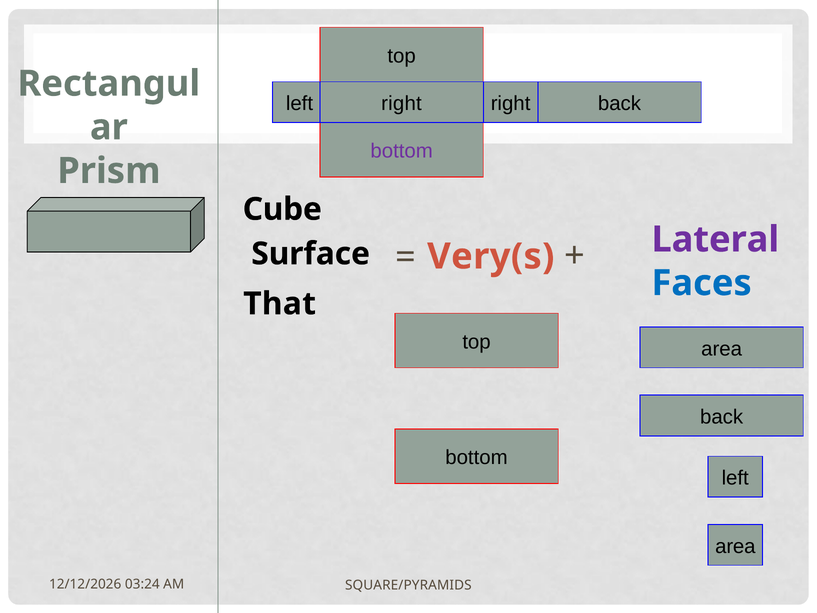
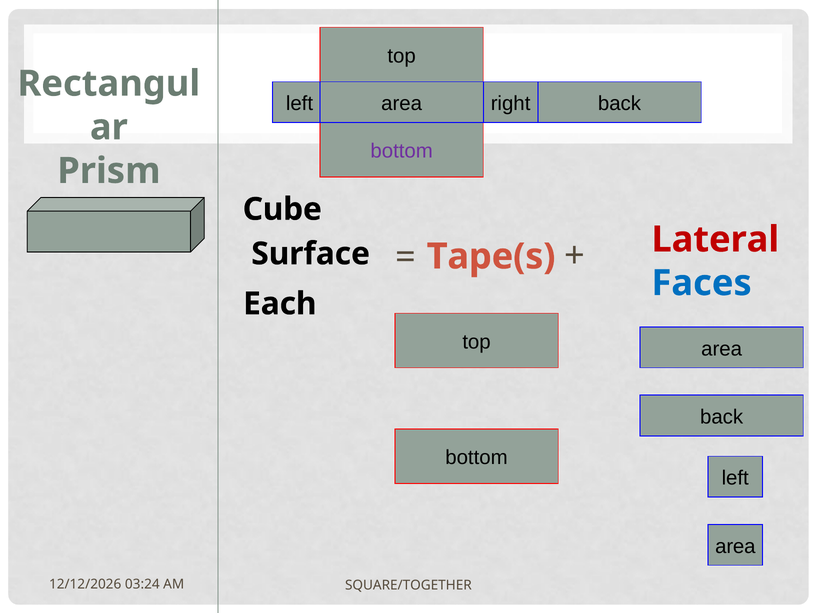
right: right -> area (402, 104)
Very(s: Very(s -> Tape(s (491, 256)
Lateral colour: purple -> red (715, 239)
That: That -> Each (280, 304)
SQUARE/PYRAMIDS: SQUARE/PYRAMIDS -> SQUARE/TOGETHER (408, 585)
